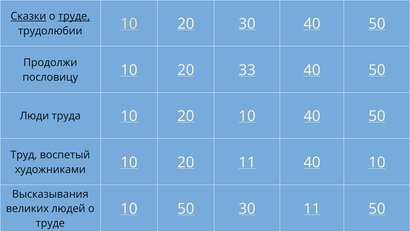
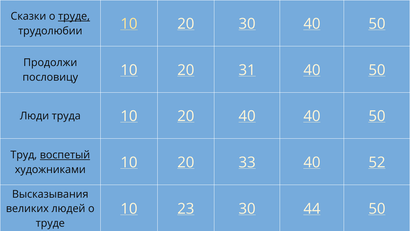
Сказки underline: present -> none (28, 16)
33: 33 -> 31 (247, 70)
20 10: 10 -> 40 (247, 116)
воспетый underline: none -> present (65, 155)
20 11: 11 -> 33 (247, 162)
40 10: 10 -> 52 (377, 162)
50: 50 -> 23 (186, 209)
30 11: 11 -> 44 (312, 209)
